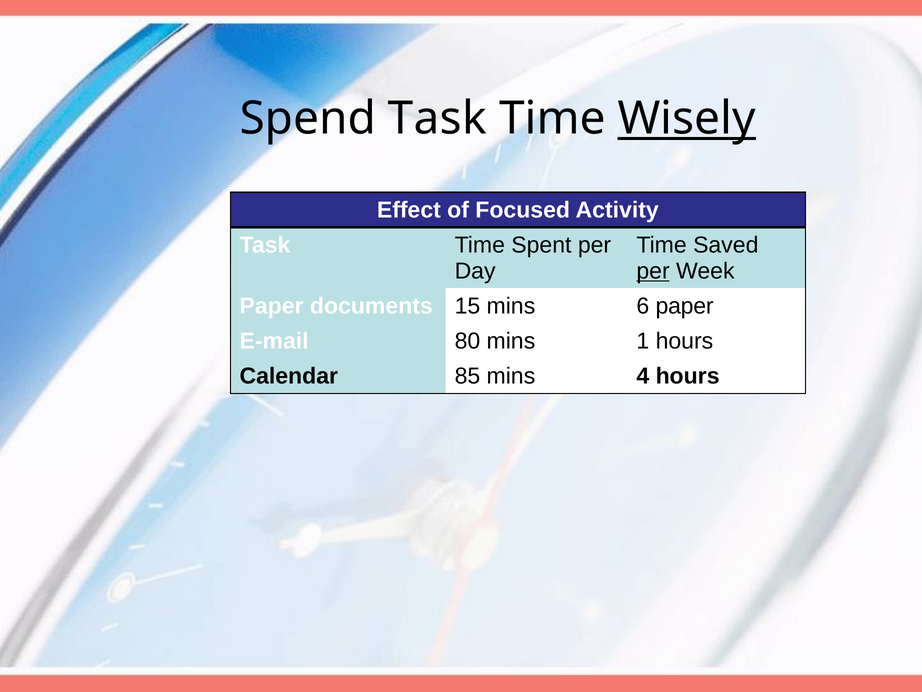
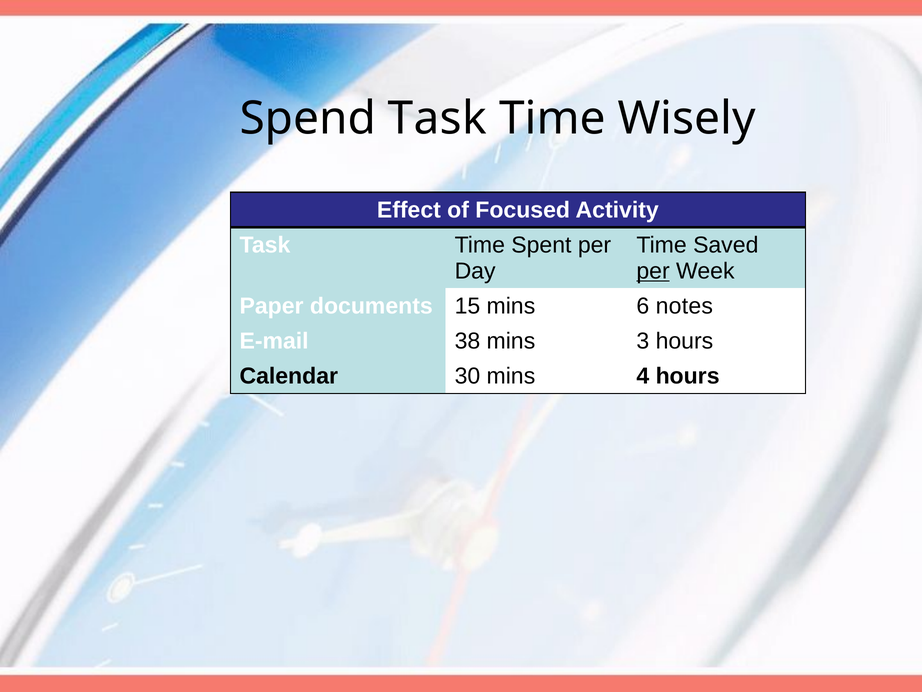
Wisely underline: present -> none (687, 118)
6 paper: paper -> notes (684, 306)
80: 80 -> 38 (467, 341)
1: 1 -> 3 (643, 341)
85: 85 -> 30 (467, 376)
